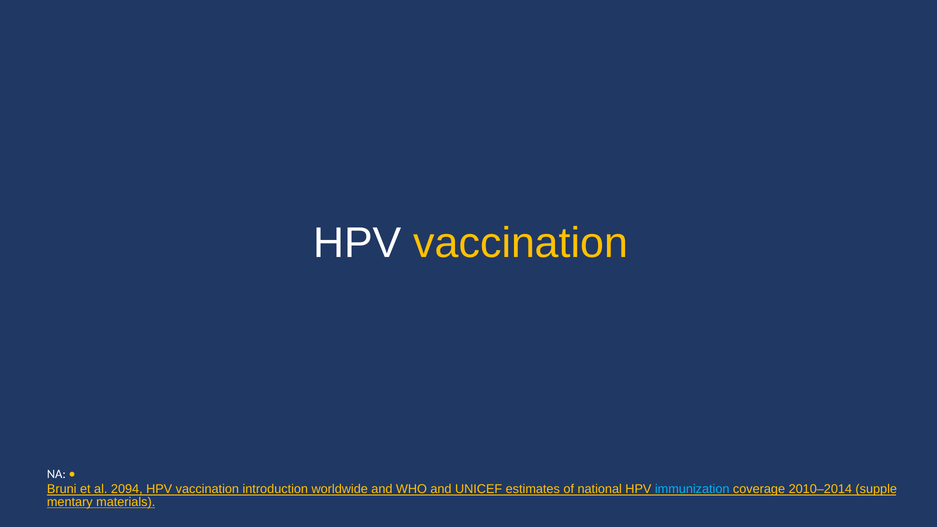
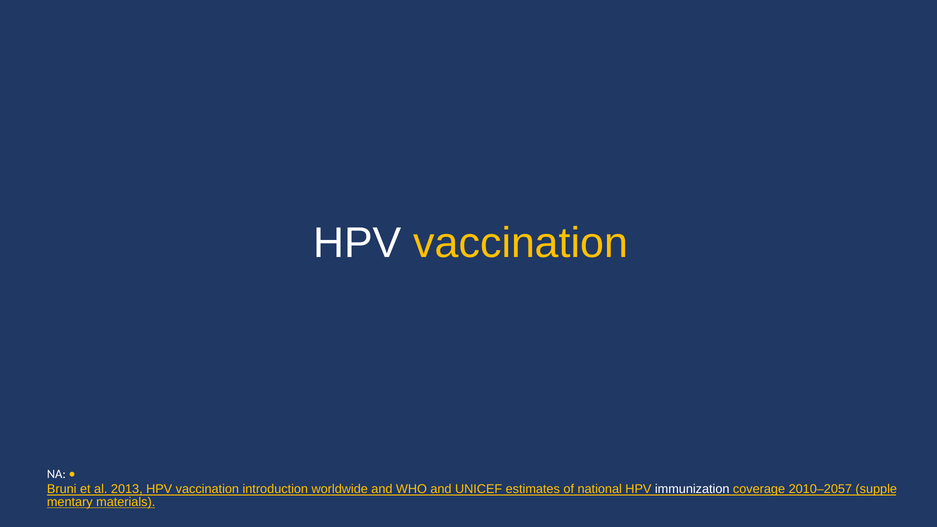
2094: 2094 -> 2013 (127, 489)
immunization colour: light blue -> white (692, 489)
2010–2014: 2010–2014 -> 2010–2057 (820, 489)
